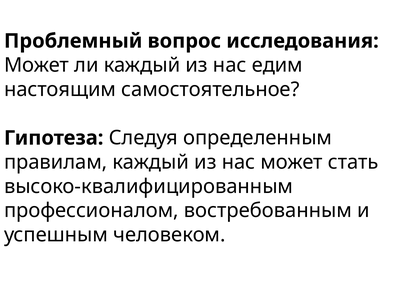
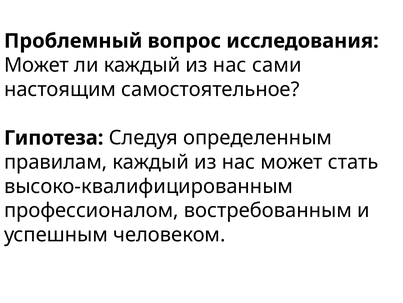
едим: едим -> сами (277, 65)
